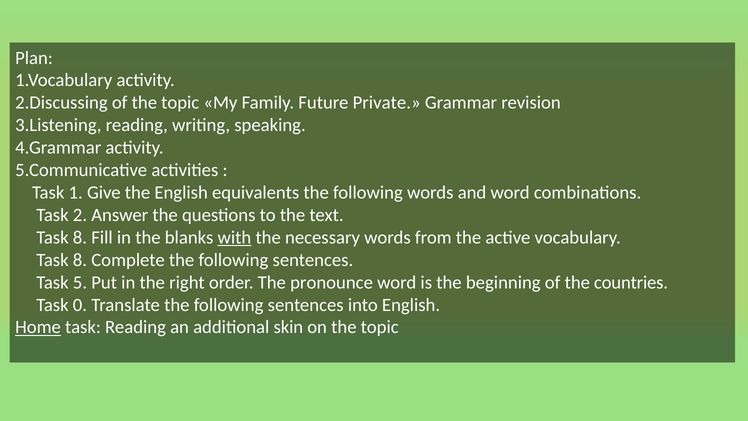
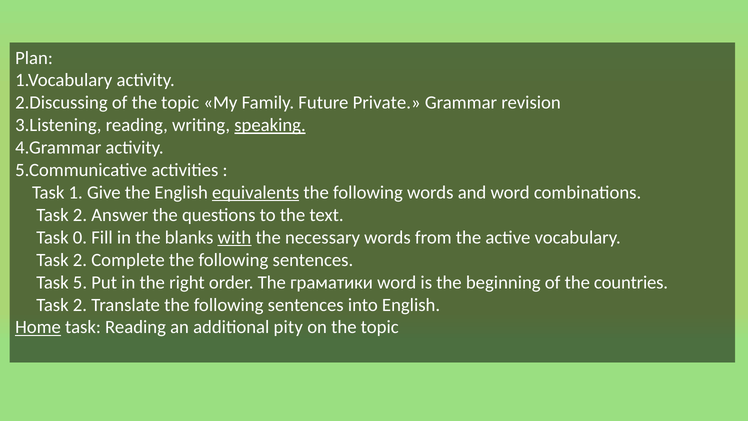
speaking underline: none -> present (270, 125)
equivalents underline: none -> present (256, 192)
8: 8 -> 0 (80, 237)
8: 8 -> 2 (80, 260)
pronounce: pronounce -> граматики (332, 282)
0: 0 -> 2 (80, 305)
skin: skin -> pity (288, 327)
